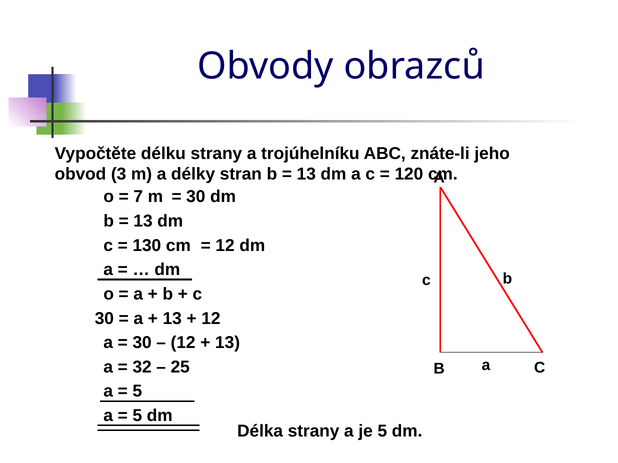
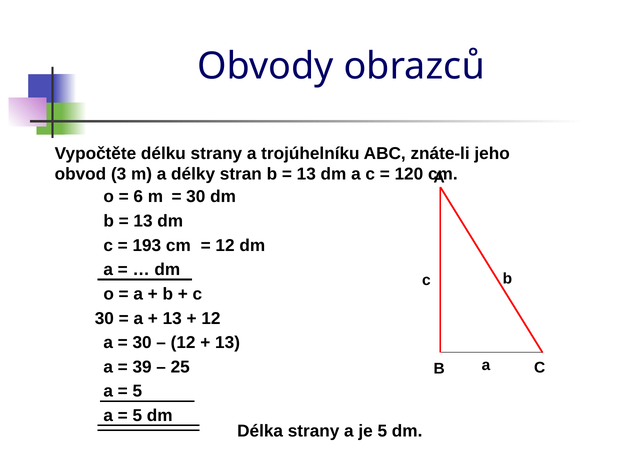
7: 7 -> 6 (138, 197)
130: 130 -> 193 (147, 246)
32: 32 -> 39 (142, 367)
